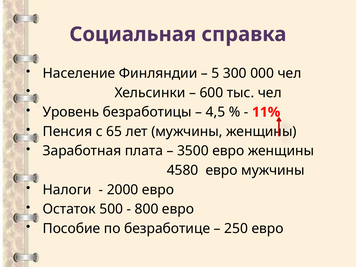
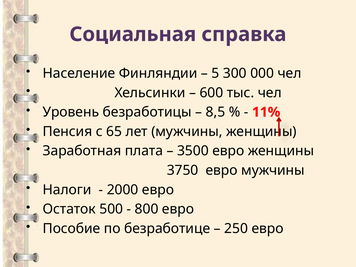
4,5: 4,5 -> 8,5 (215, 112)
4580: 4580 -> 3750 (183, 170)
